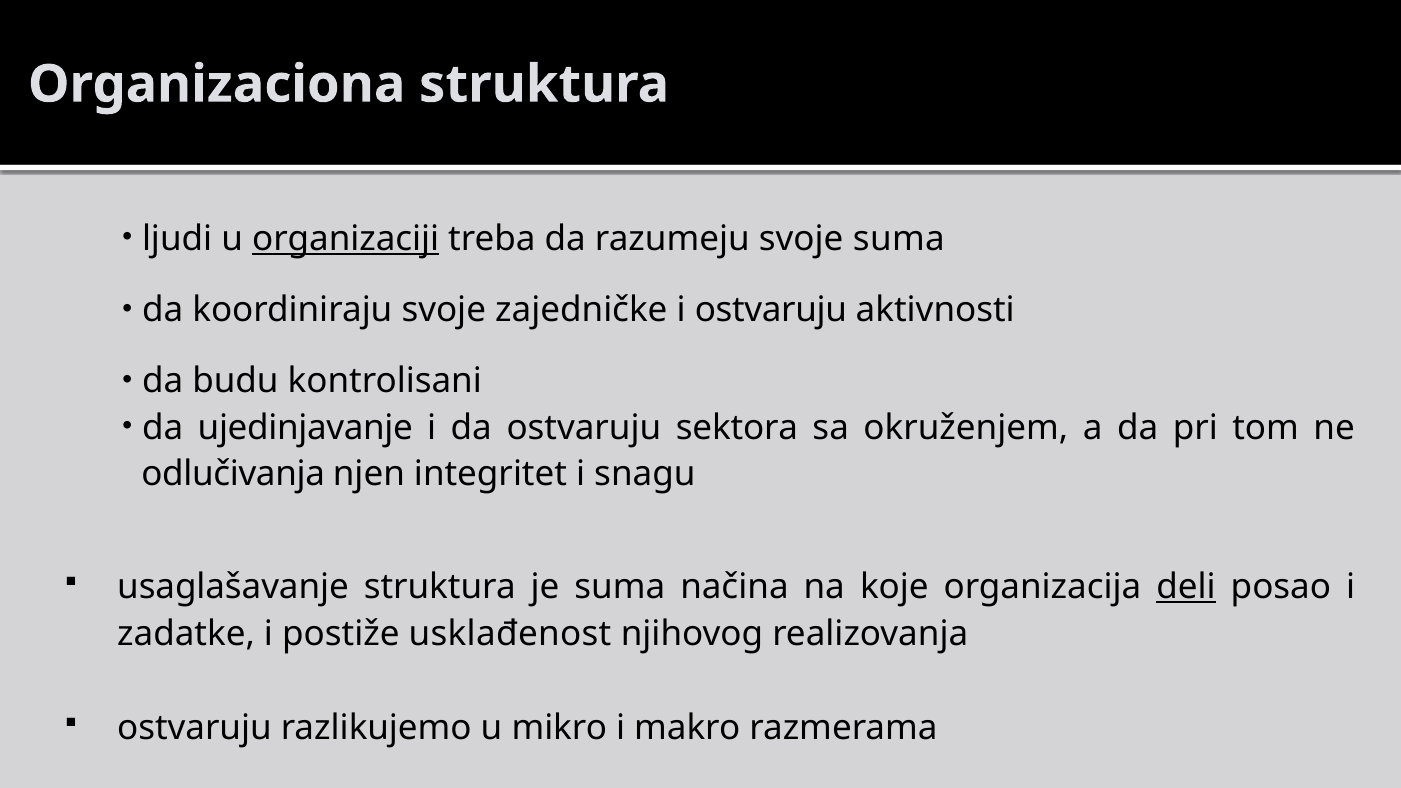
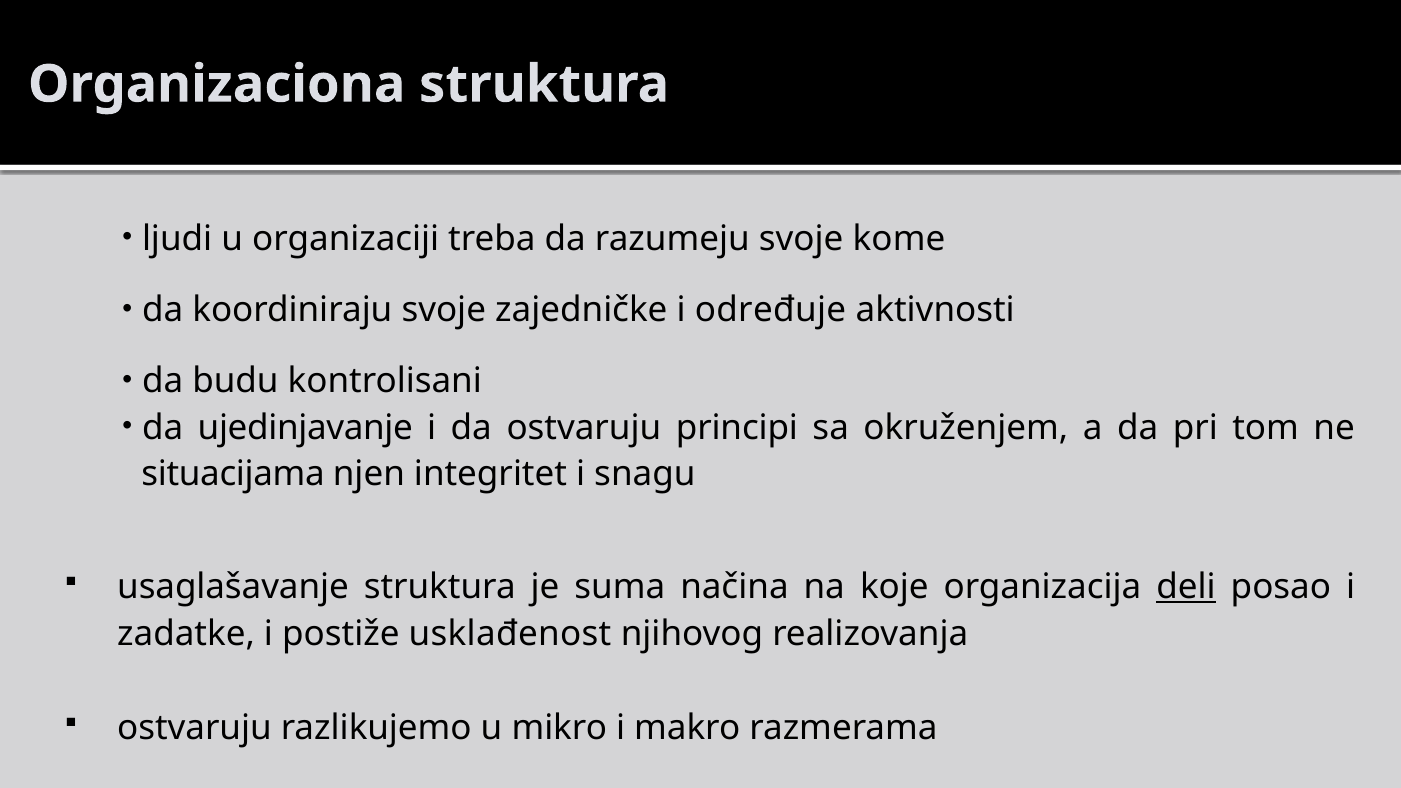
organizaciji underline: present -> none (346, 239)
svoje suma: suma -> kome (899, 239)
i ostvaruju: ostvaruju -> određuje (771, 310)
sektora: sektora -> principi (737, 428)
odlučivanja: odlučivanja -> situacijama (233, 474)
